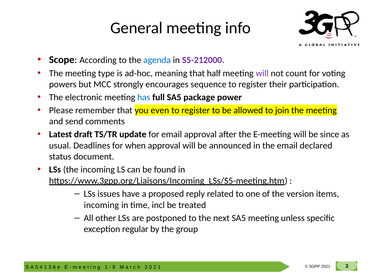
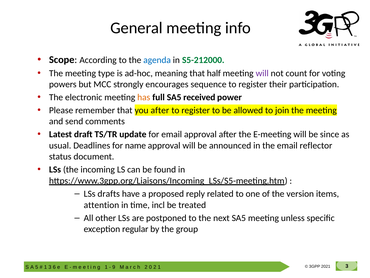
S5-212000 colour: purple -> green (203, 60)
has colour: blue -> orange (144, 97)
package: package -> received (199, 97)
you even: even -> after (160, 110)
when: when -> name (135, 145)
declared: declared -> reflector (316, 145)
issues: issues -> drafts (109, 194)
incoming: incoming -> attention (101, 205)
